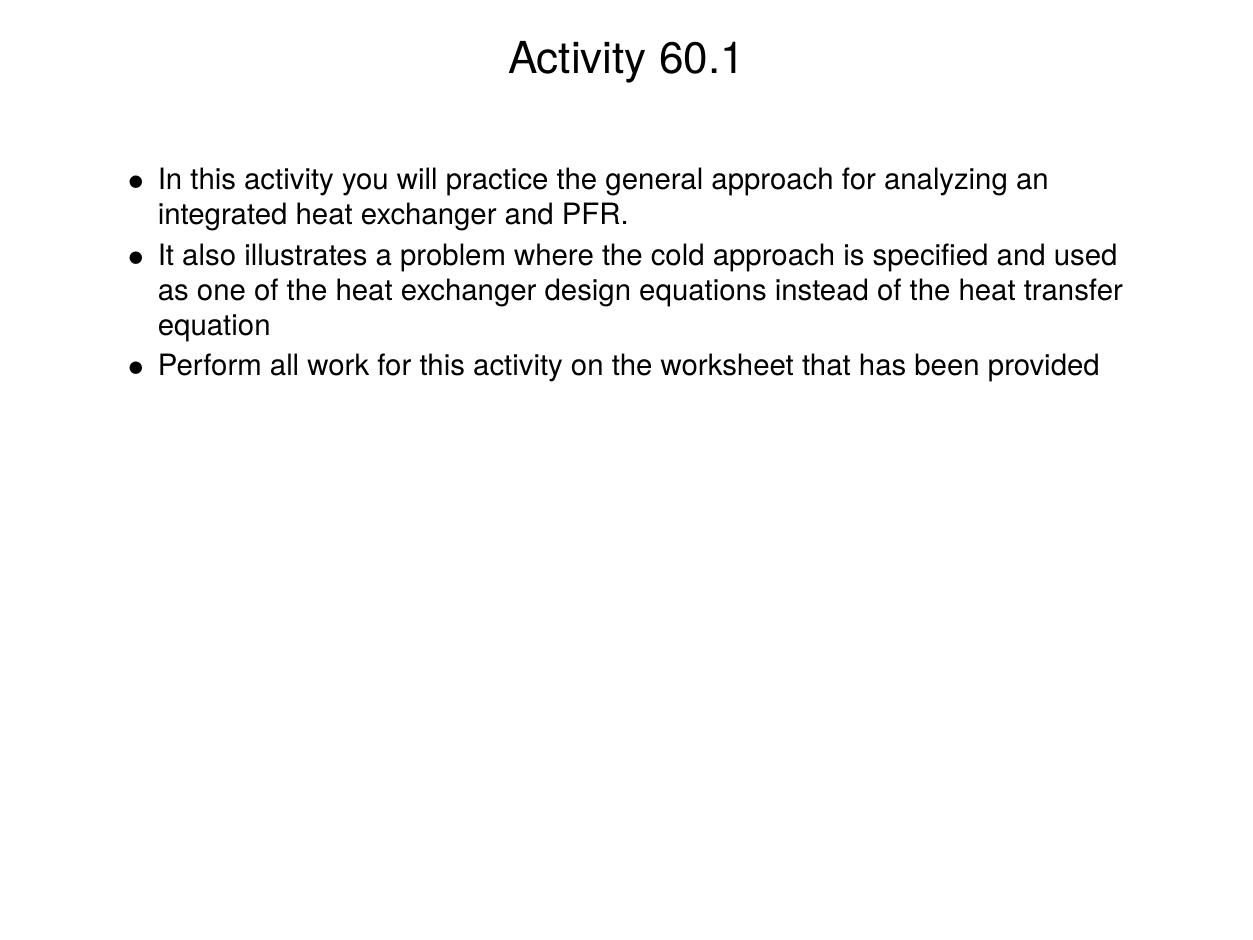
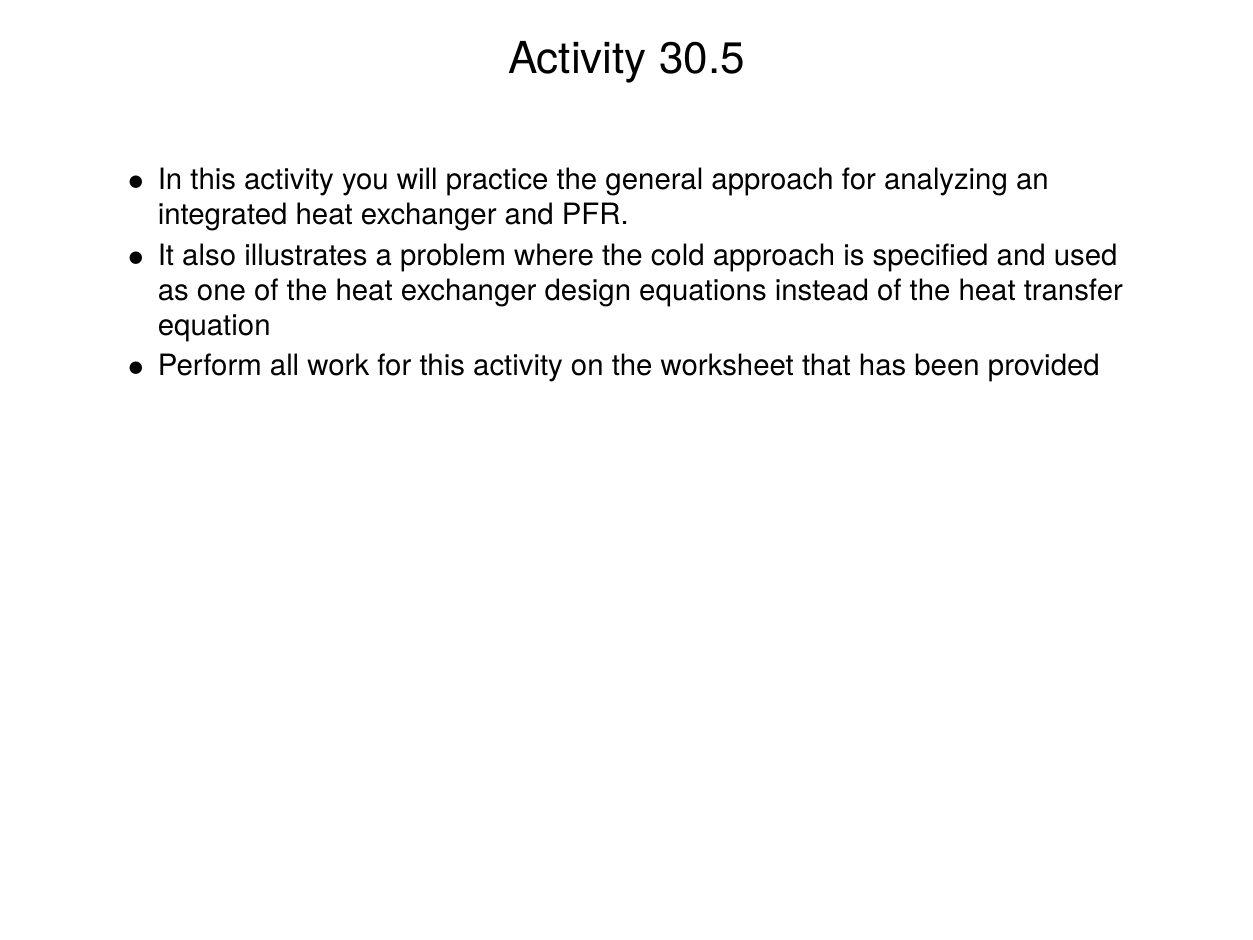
60.1: 60.1 -> 30.5 (702, 59)
